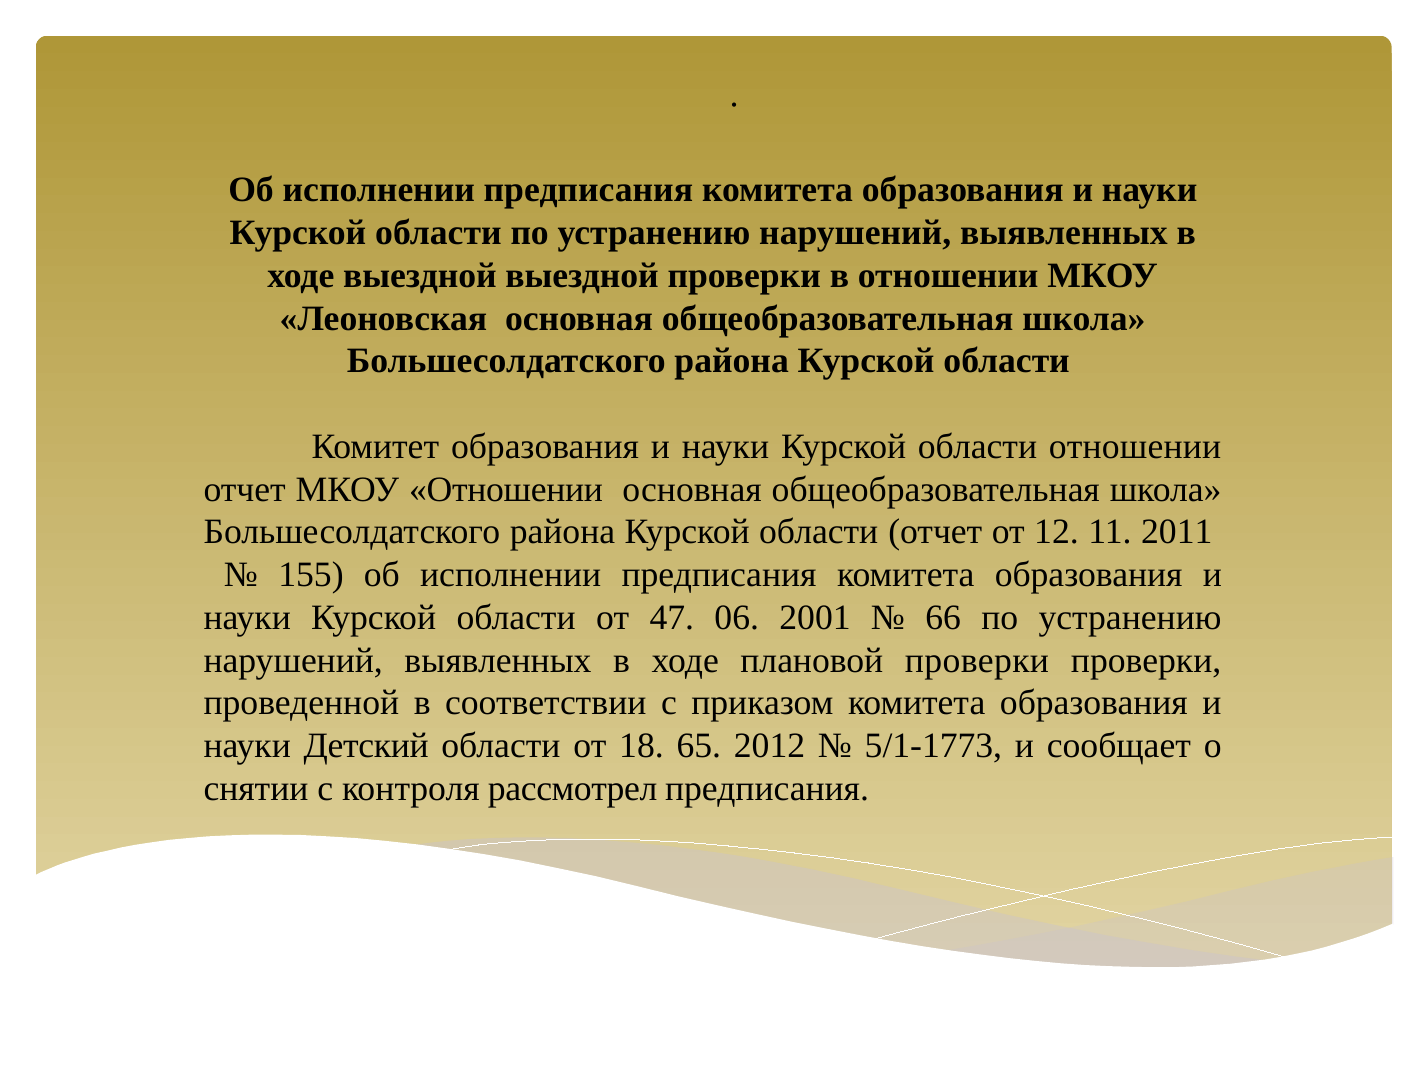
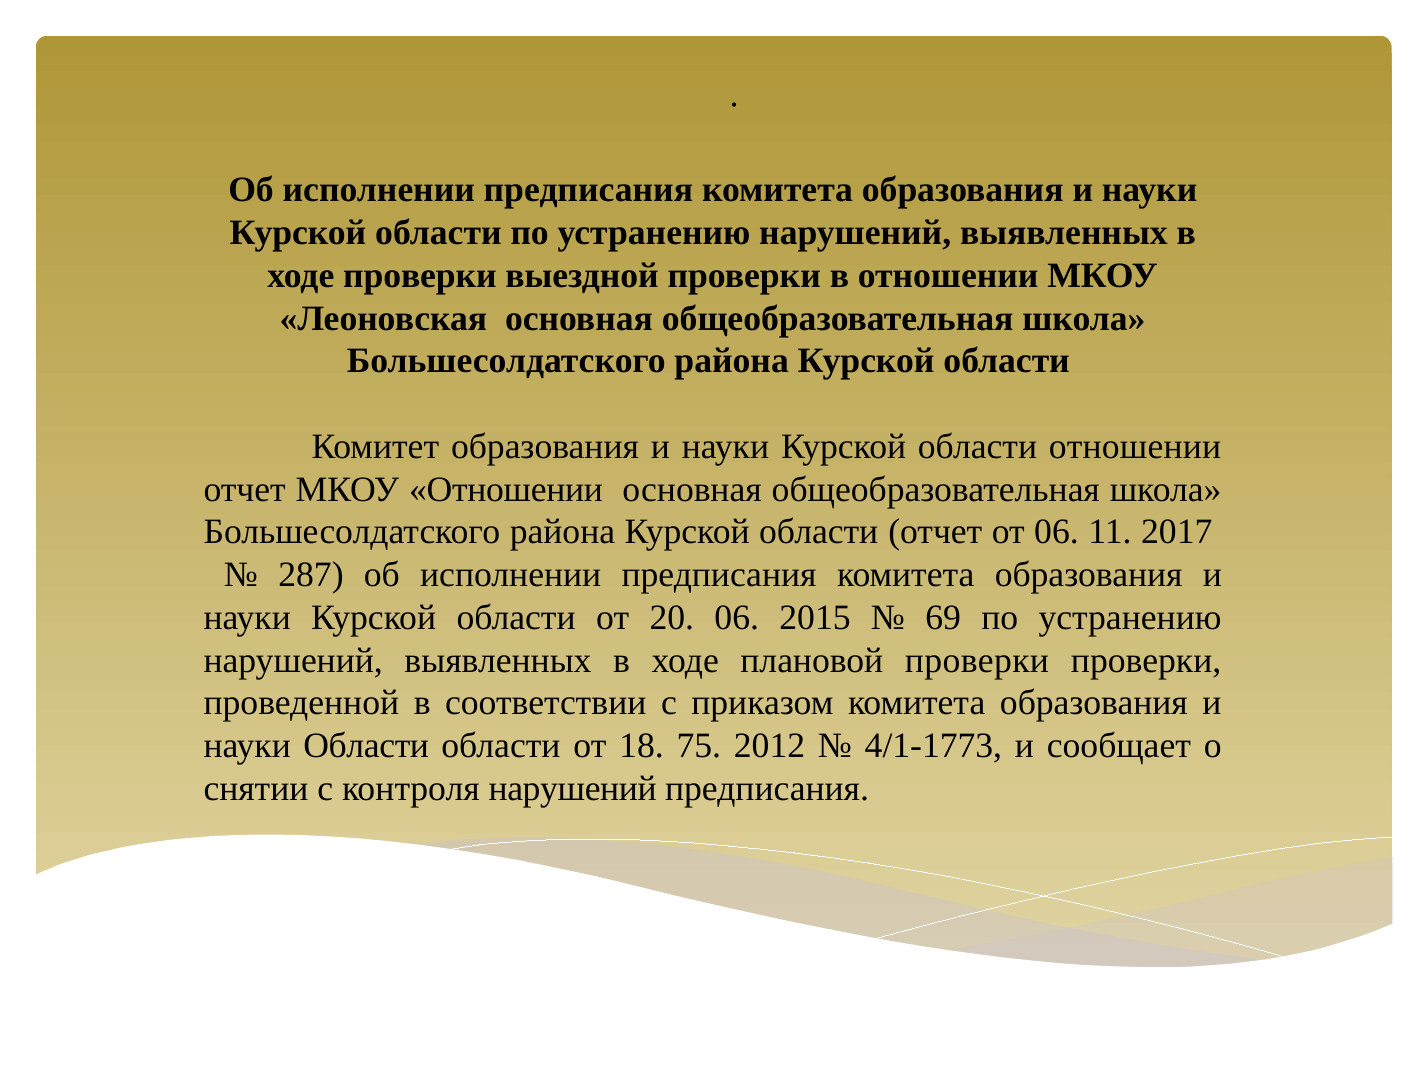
ходе выездной: выездной -> проверки (420, 276)
от 12: 12 -> 06 (1056, 532)
2011: 2011 -> 2017 (1177, 532)
155: 155 -> 287 (311, 575)
47: 47 -> 20 (672, 618)
2001: 2001 -> 2015 (815, 618)
66: 66 -> 69 (943, 618)
науки Детский: Детский -> Области (366, 746)
65: 65 -> 75 (699, 746)
5/1-1773: 5/1-1773 -> 4/1-1773 (933, 746)
контроля рассмотрел: рассмотрел -> нарушений (573, 789)
